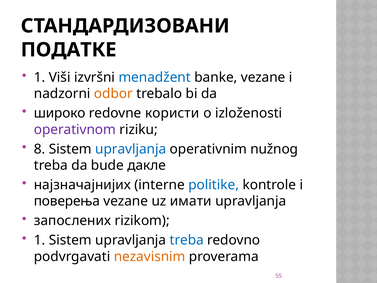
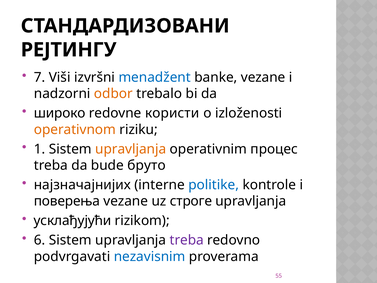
ПОДАТКЕ: ПОДАТКЕ -> РЕЈТИНГУ (69, 50)
1: 1 -> 7 (40, 77)
operativnom colour: purple -> orange (75, 129)
8: 8 -> 1 (40, 149)
upravljanja colour: blue -> orange (131, 149)
nužnog: nužnog -> процес (274, 149)
дакле: дакле -> бруто (147, 165)
имати: имати -> строге (191, 201)
запослених: запослених -> усклађујући (73, 221)
1: 1 -> 6 (40, 240)
treba colour: blue -> purple (187, 240)
nezavisnim colour: orange -> blue (150, 256)
